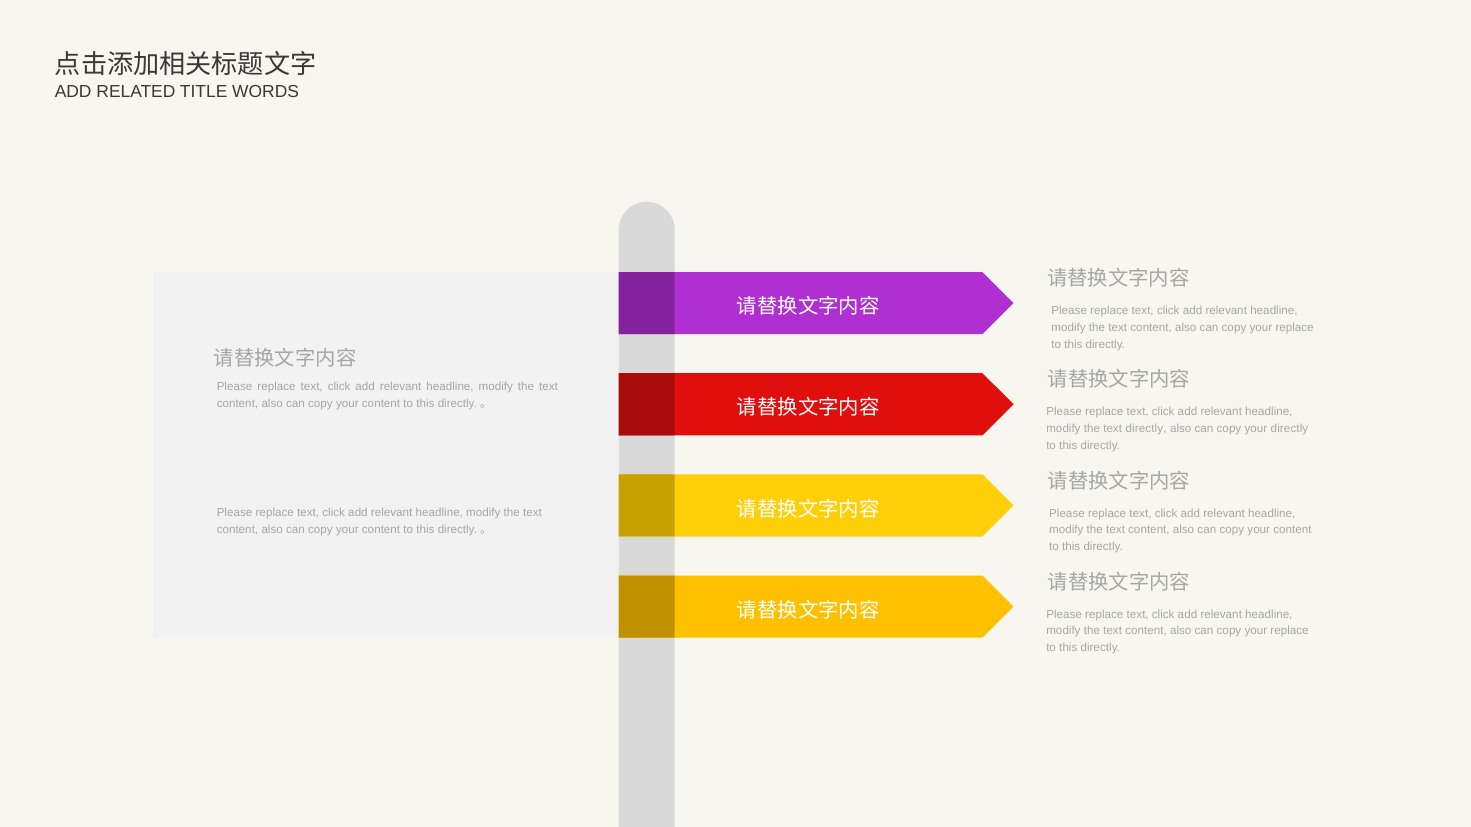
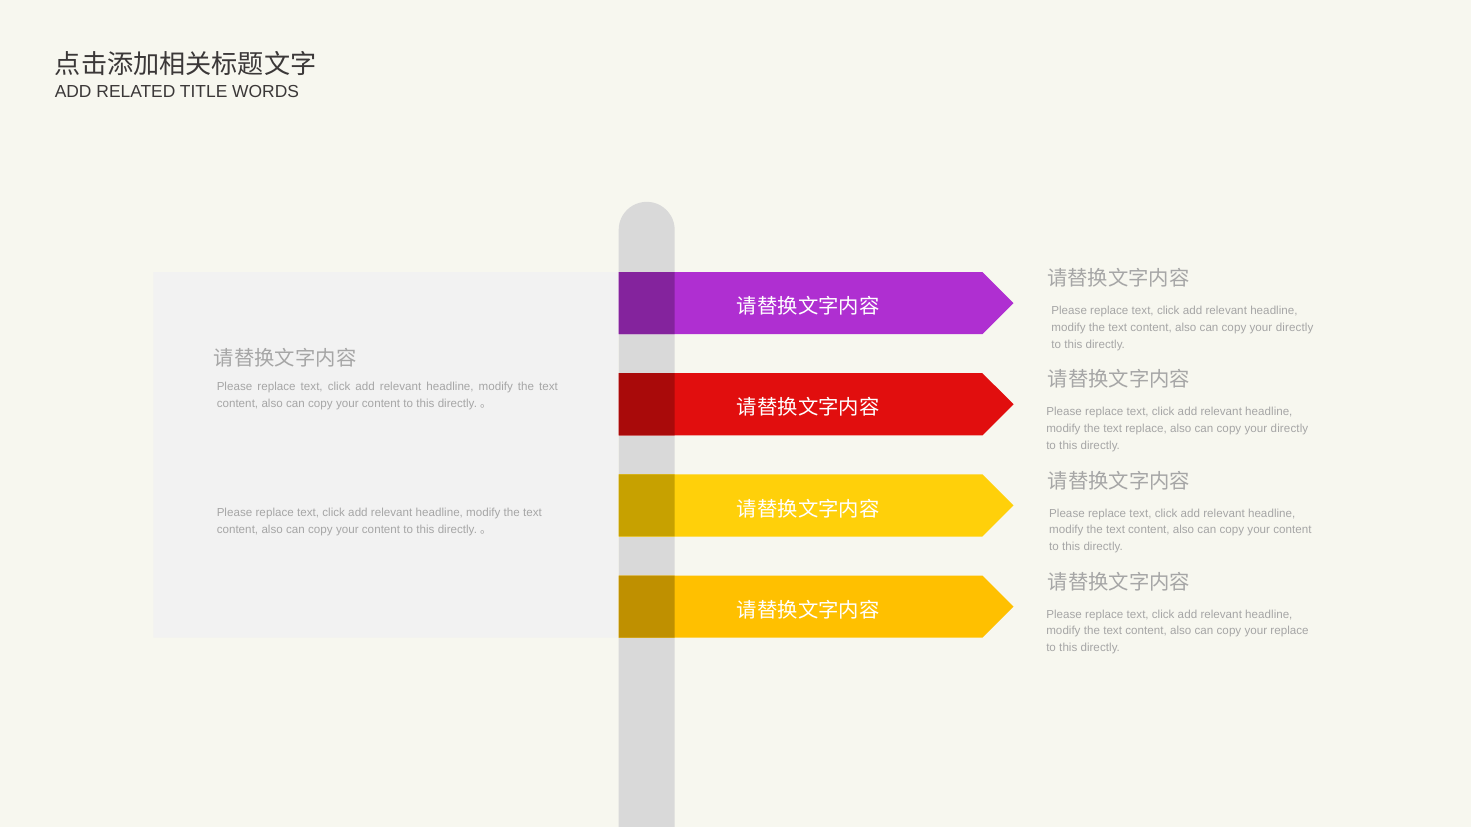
replace: replace -> directly (1295, 328)
text directly: directly -> replace (1146, 429)
